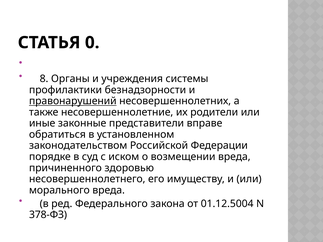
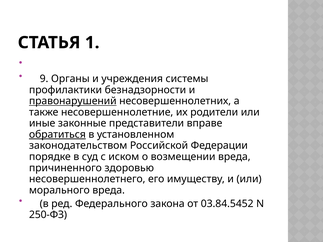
0: 0 -> 1 (92, 43)
8: 8 -> 9 (44, 79)
обратиться underline: none -> present (57, 135)
01.12.5004: 01.12.5004 -> 03.84.5452 (227, 204)
378-ФЗ: 378-ФЗ -> 250-ФЗ (48, 215)
